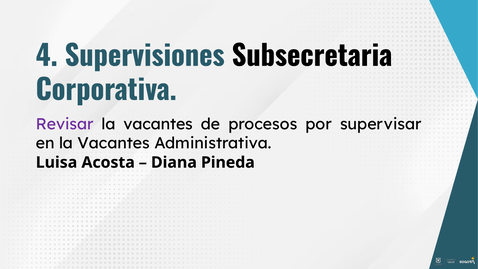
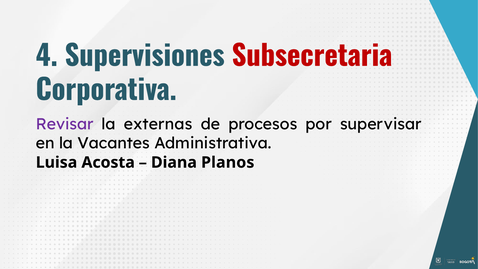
Subsecretaria colour: black -> red (312, 56)
vacantes: vacantes -> externas (158, 124)
Pineda: Pineda -> Planos (228, 162)
